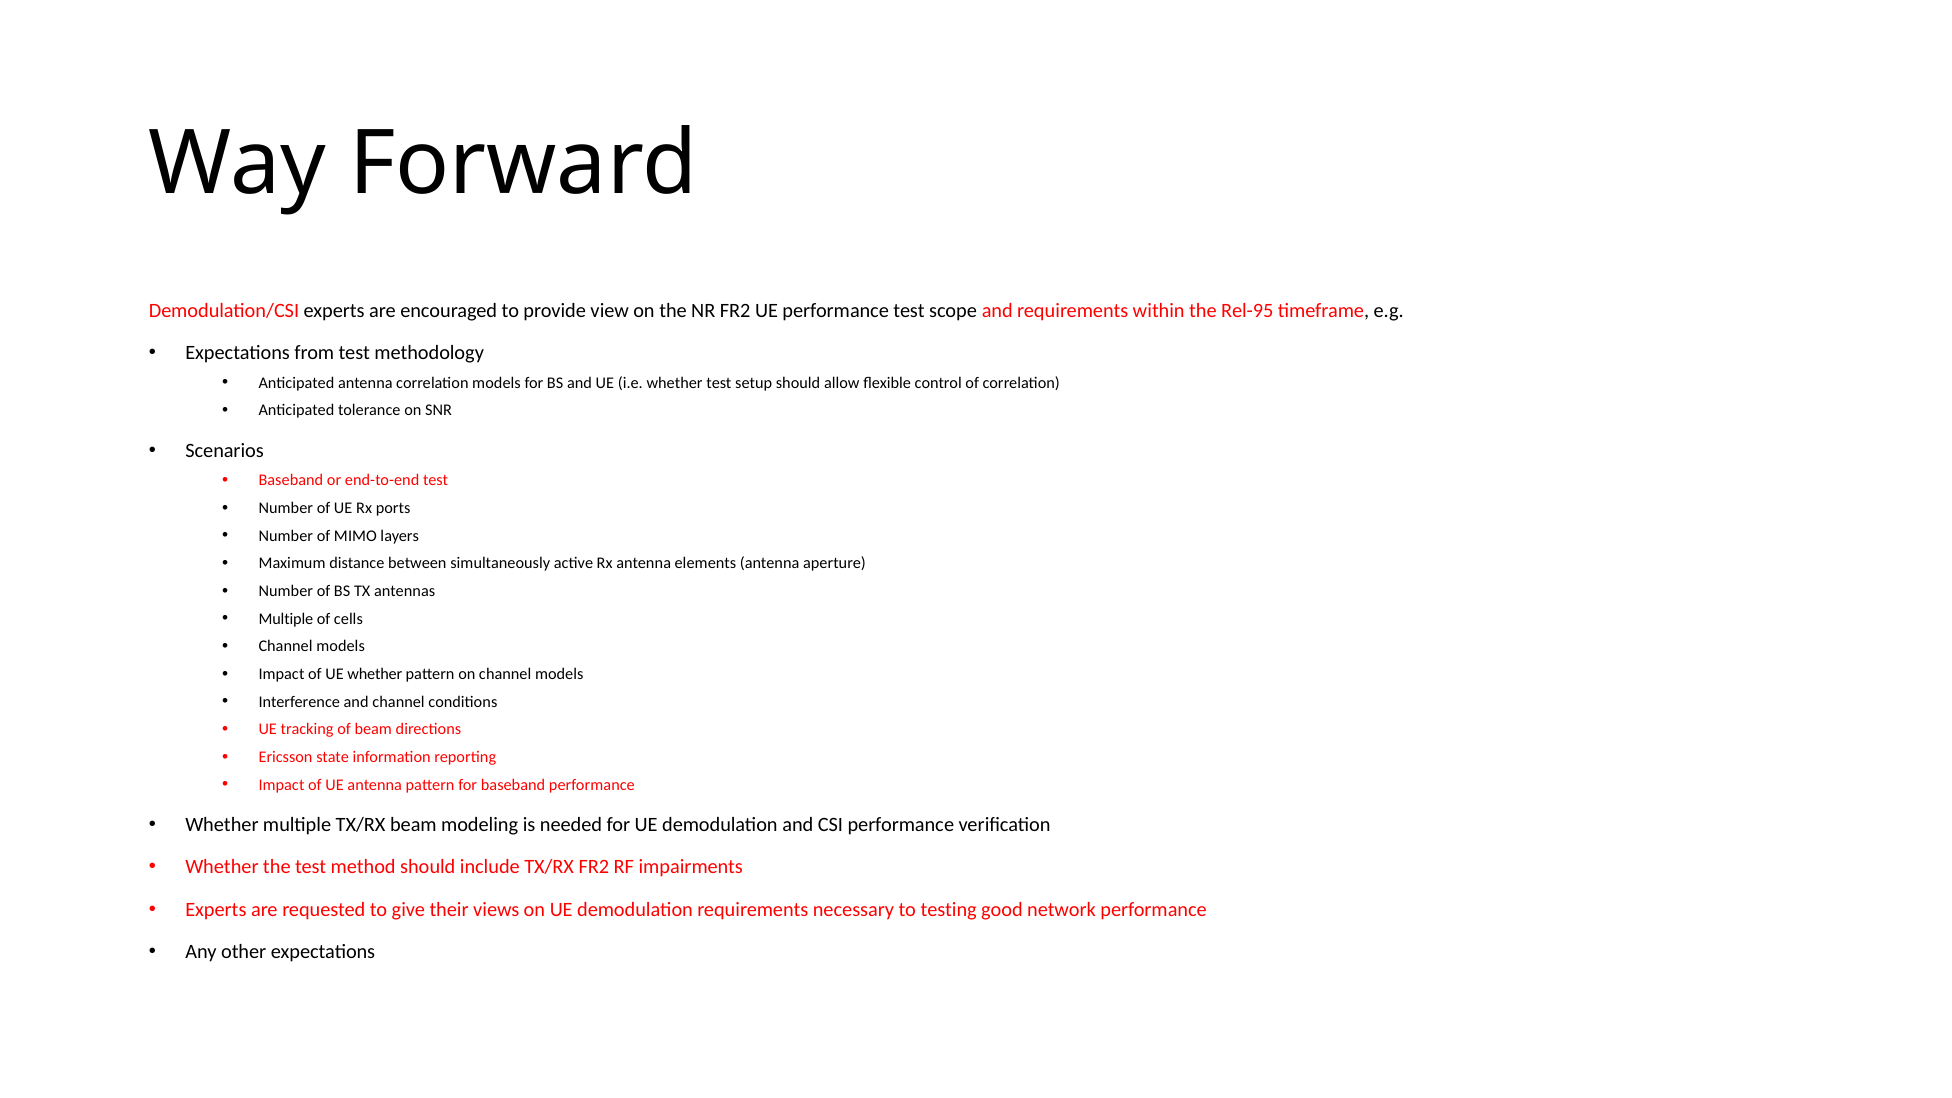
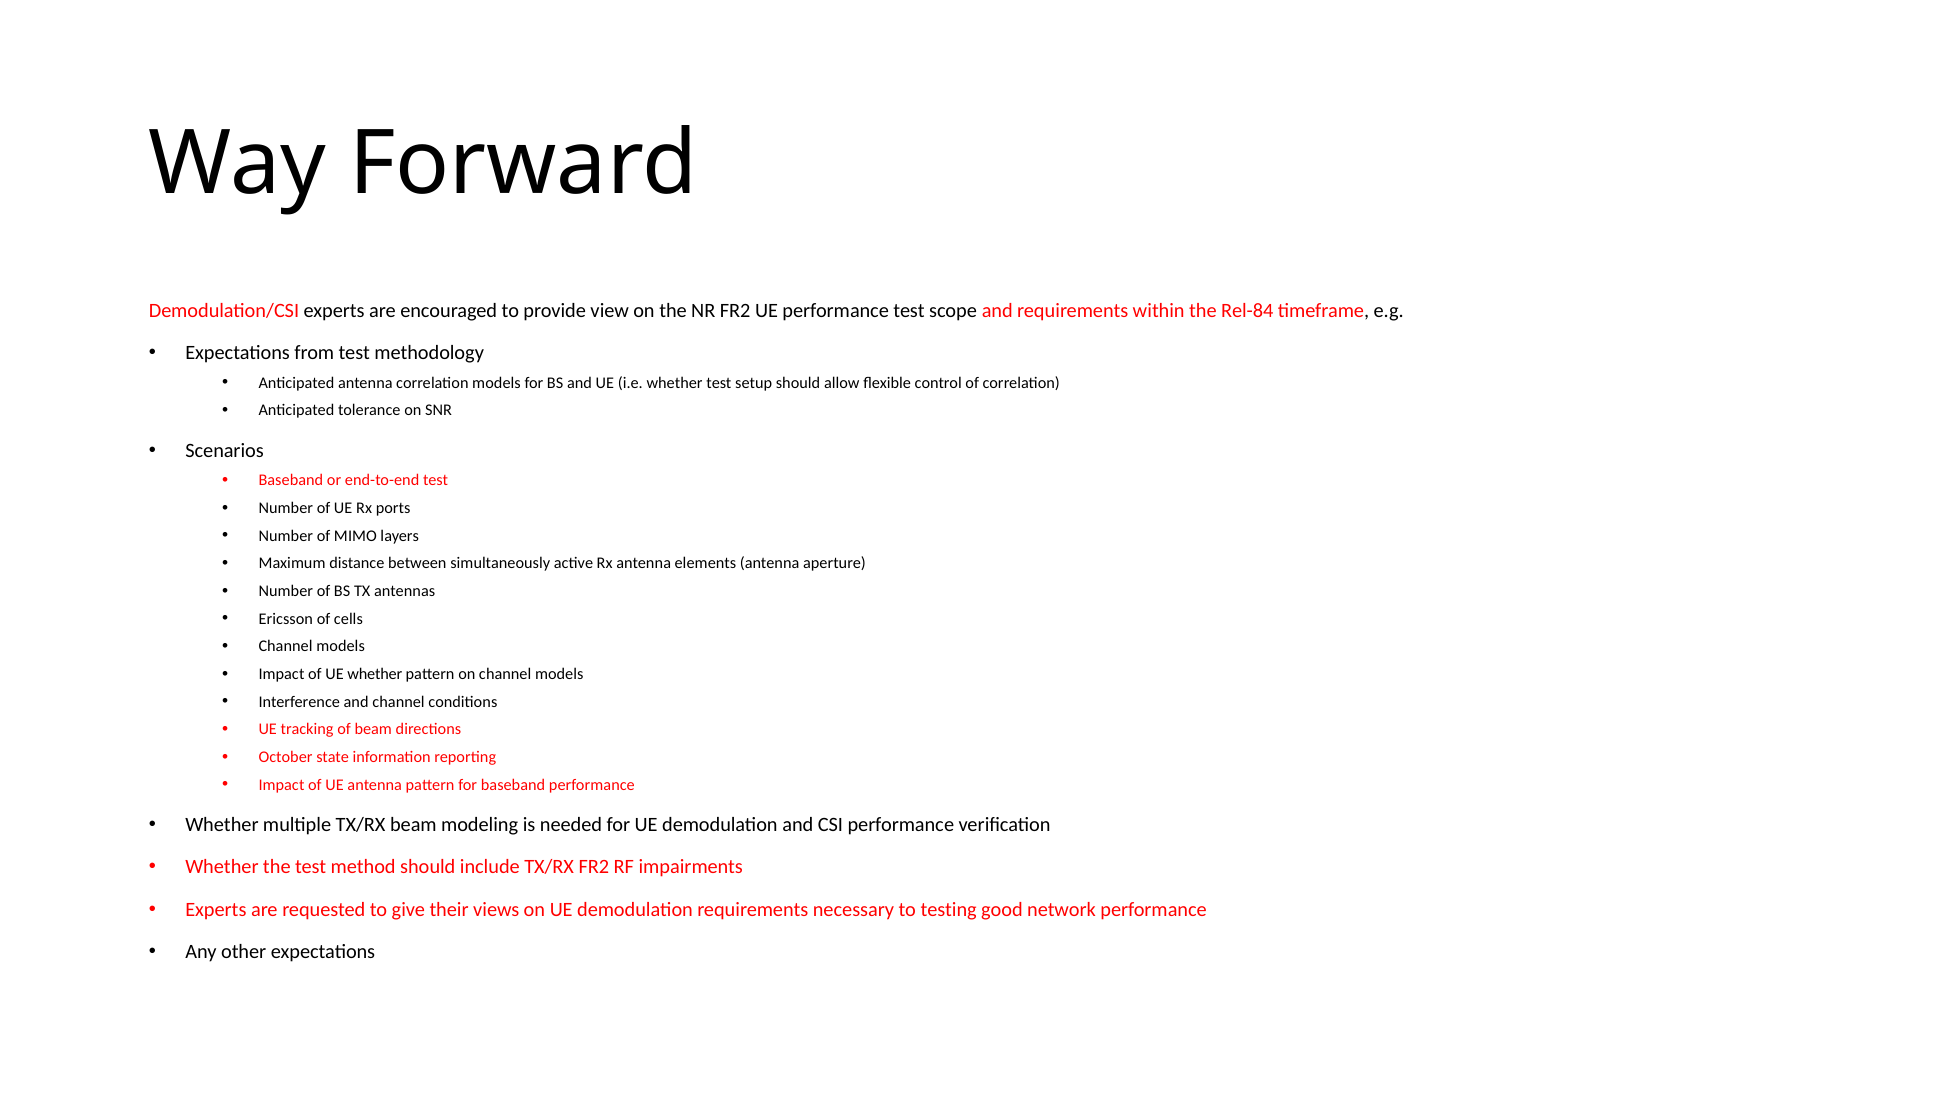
Rel-95: Rel-95 -> Rel-84 (1247, 310)
Multiple: Multiple -> Ericsson (286, 619)
Ericsson: Ericsson -> October (286, 757)
